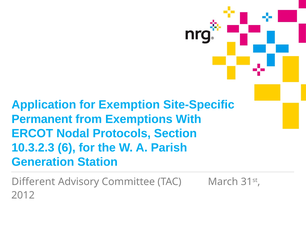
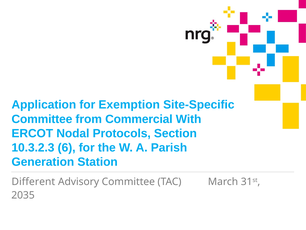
Permanent: Permanent -> Committee (42, 119)
Exemptions: Exemptions -> Commercial (139, 119)
2012: 2012 -> 2035 (23, 195)
